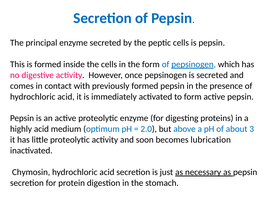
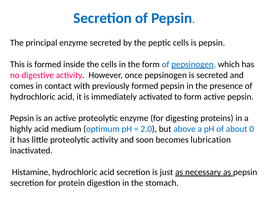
3: 3 -> 0 (252, 129)
Chymosin: Chymosin -> Histamine (31, 173)
